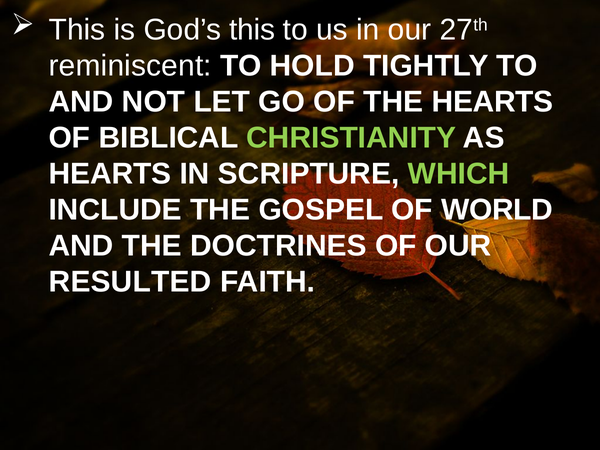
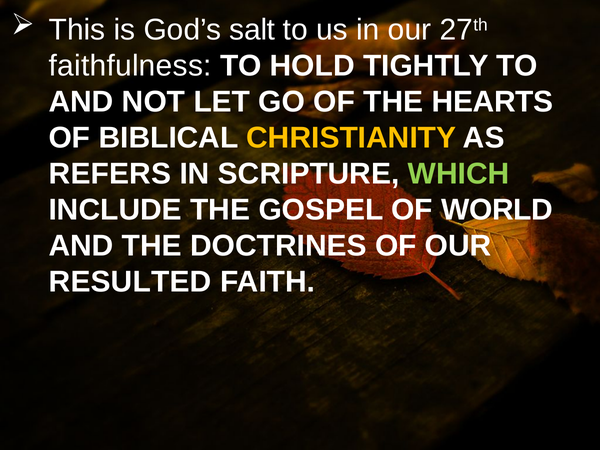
God’s this: this -> salt (252, 30)
reminiscent: reminiscent -> faithfulness (130, 66)
CHRISTIANITY colour: light green -> yellow (351, 138)
HEARTS: HEARTS -> REFERS (110, 174)
